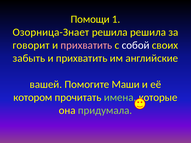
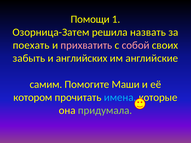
Озорница-Знает: Озорница-Знает -> Озорница-Затем (51, 32)
решила решила: решила -> назвать (148, 32)
говорит: говорит -> поехать (31, 45)
собой colour: white -> pink (136, 45)
прихватить: прихватить -> английских (82, 58)
вашей: вашей -> самим (46, 84)
имена colour: light green -> light blue (120, 97)
